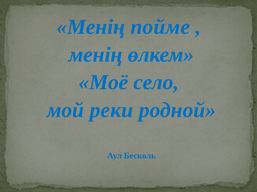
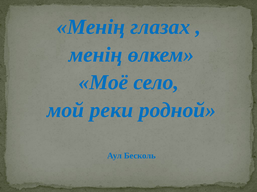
пойме: пойме -> глазах (160, 27)
